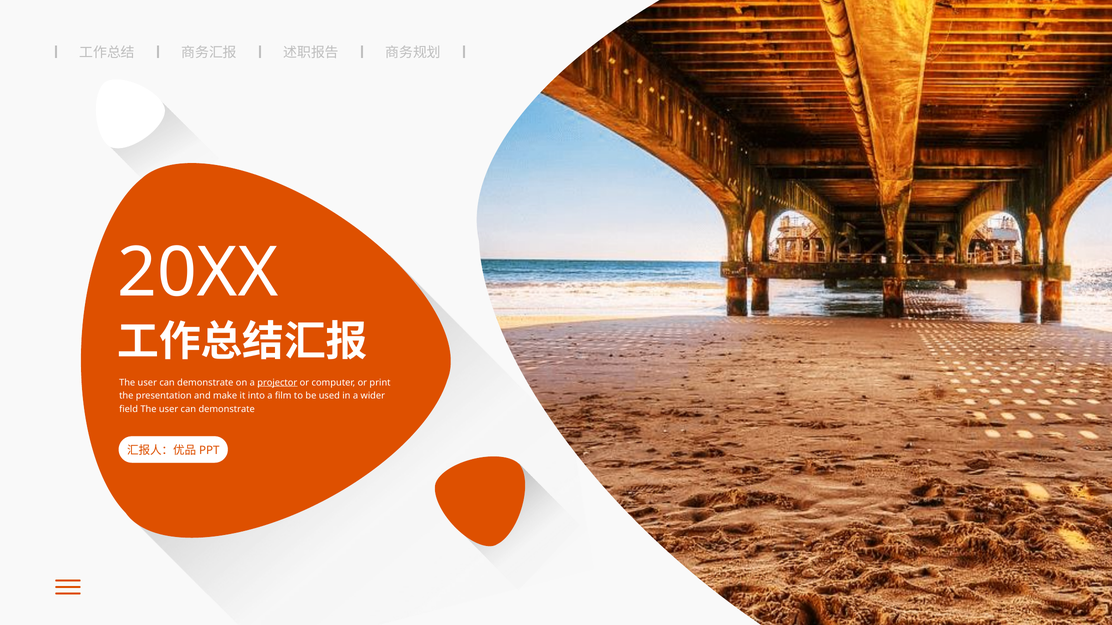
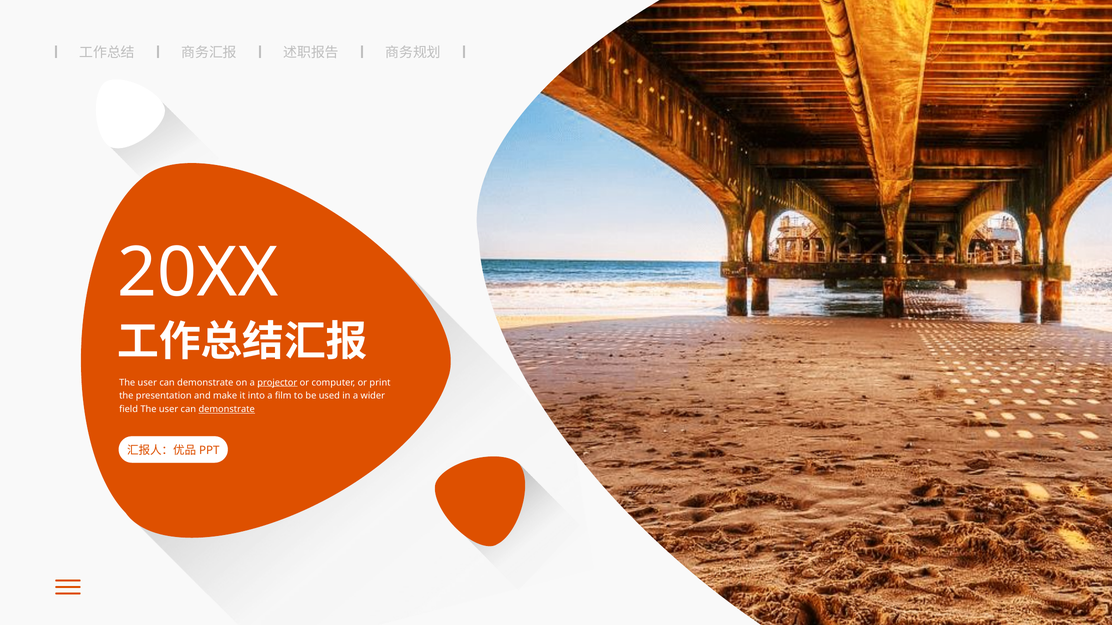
demonstrate underline: none -> present (227, 409)
